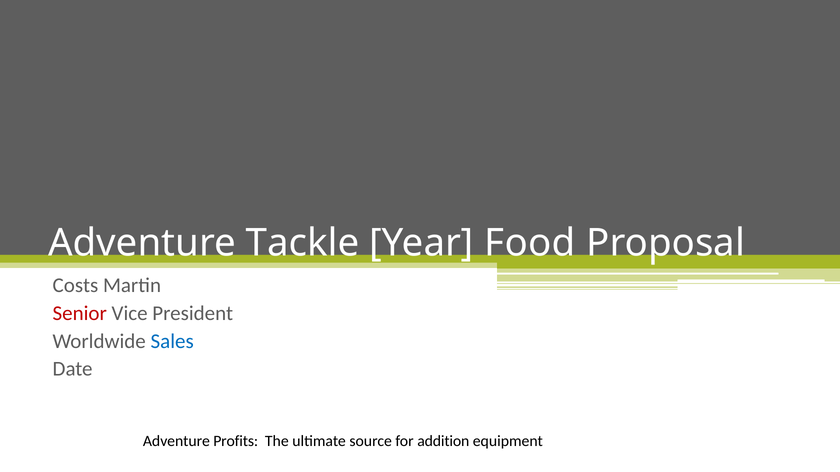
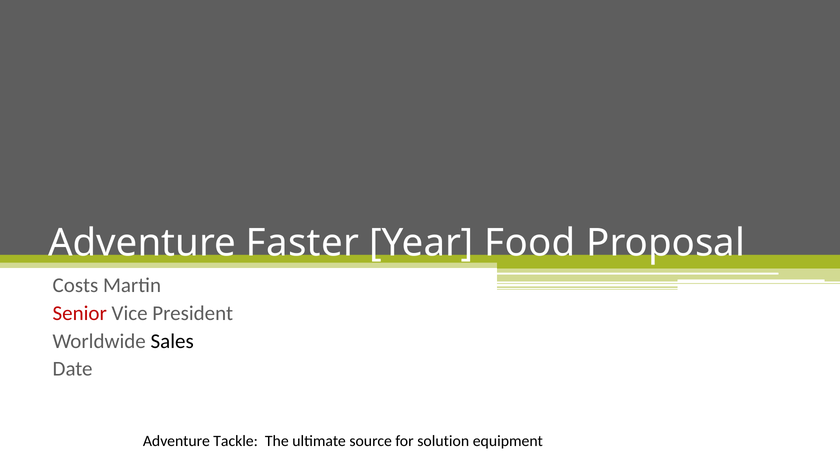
Tackle: Tackle -> Faster (302, 243)
Sales colour: blue -> black (172, 342)
Profits: Profits -> Tackle (236, 442)
addition: addition -> solution (443, 442)
